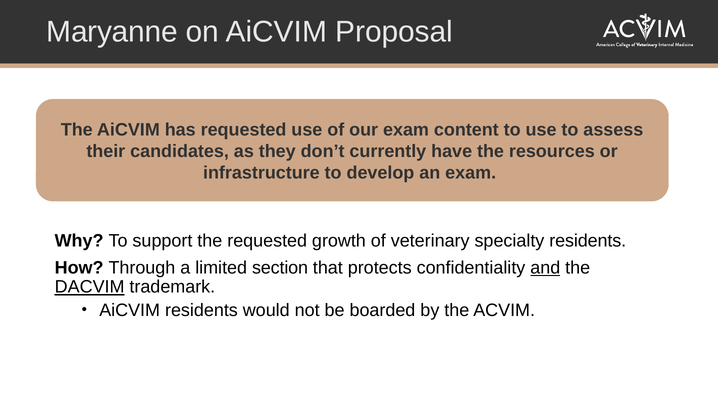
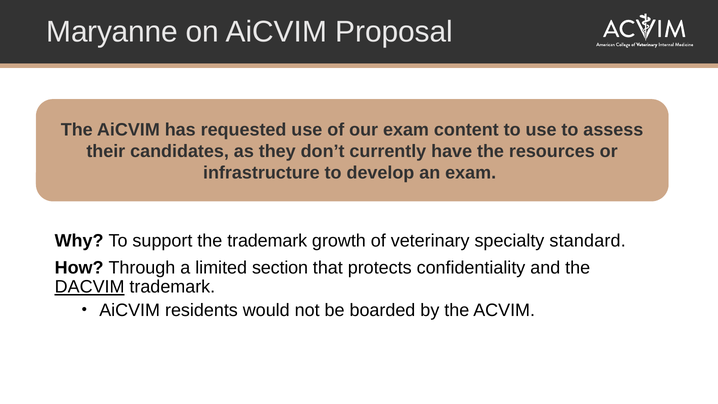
the requested: requested -> trademark (267, 241)
specialty residents: residents -> standard (588, 241)
and underline: present -> none (545, 268)
